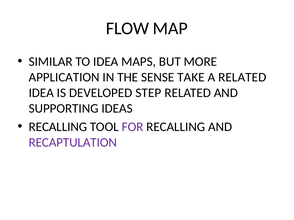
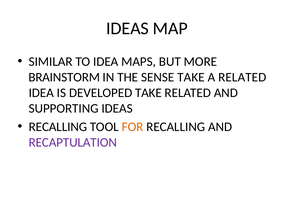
FLOW: FLOW -> IDEAS (127, 28)
APPLICATION: APPLICATION -> BRAINSTORM (64, 77)
DEVELOPED STEP: STEP -> TAKE (148, 93)
FOR colour: purple -> orange (133, 127)
